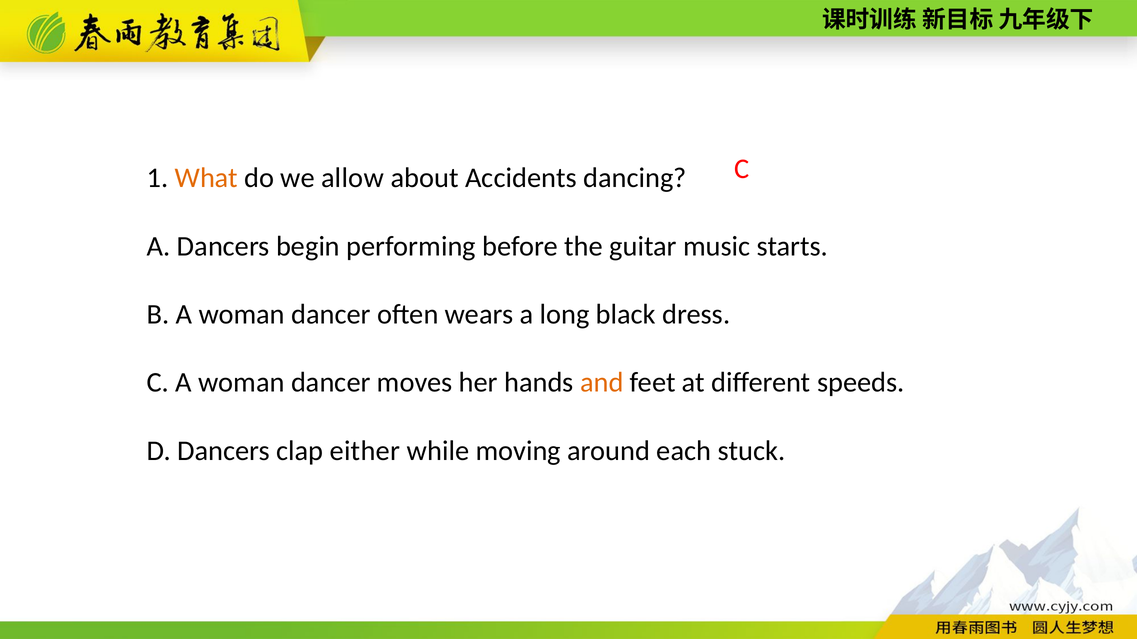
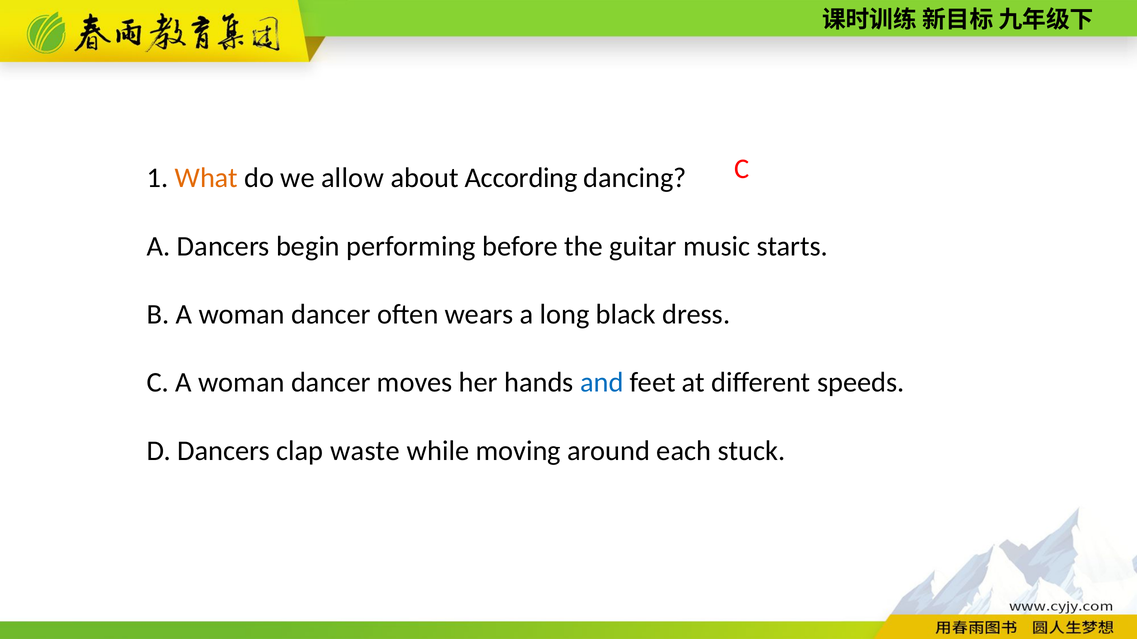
Accidents: Accidents -> According (521, 178)
and colour: orange -> blue (602, 383)
either: either -> waste (365, 451)
